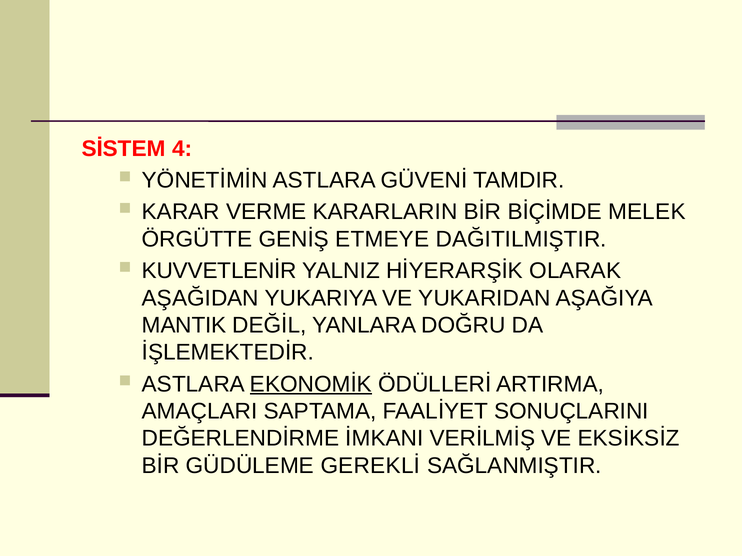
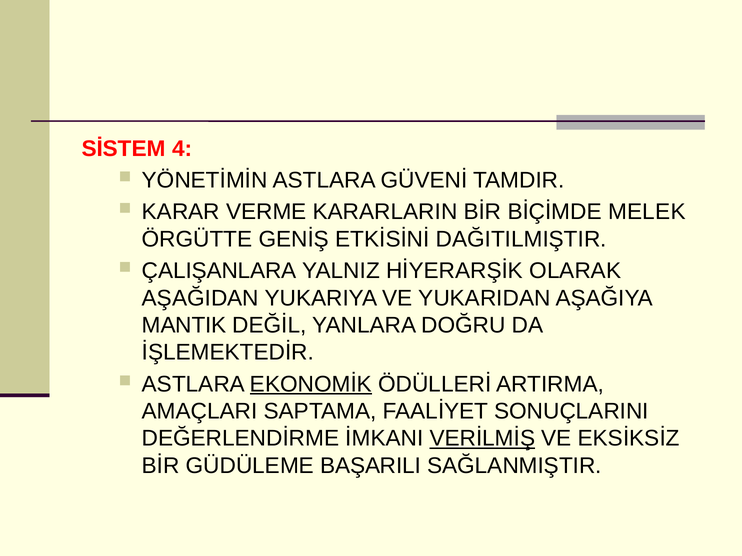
ETMEYE: ETMEYE -> ETKİSİNİ (382, 239)
KUVVETLENİR: KUVVETLENİR -> ÇALIŞANLARA (219, 271)
VERİLMİŞ underline: none -> present (482, 439)
GEREKLİ: GEREKLİ -> BAŞARILI (371, 466)
